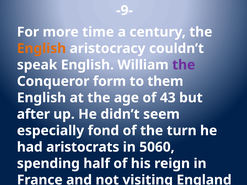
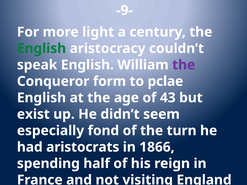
time: time -> light (98, 32)
English colour: orange -> green (41, 48)
them: them -> pclae (165, 81)
after: after -> exist (33, 114)
5060: 5060 -> 1866 (157, 147)
